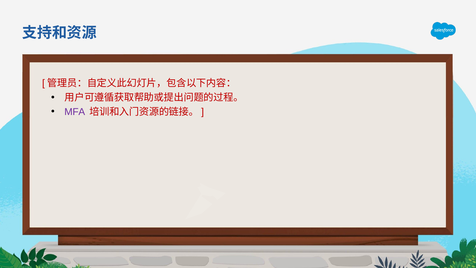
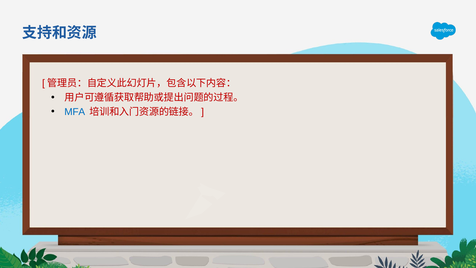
MFA colour: purple -> blue (75, 112)
